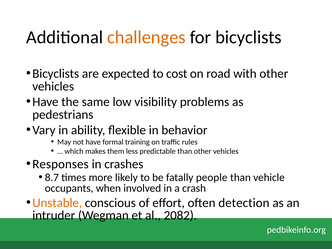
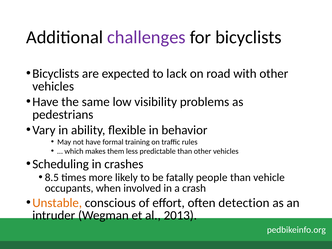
challenges colour: orange -> purple (146, 37)
cost: cost -> lack (177, 74)
Responses: Responses -> Scheduling (61, 164)
8.7: 8.7 -> 8.5 (52, 177)
2082: 2082 -> 2013 (180, 215)
